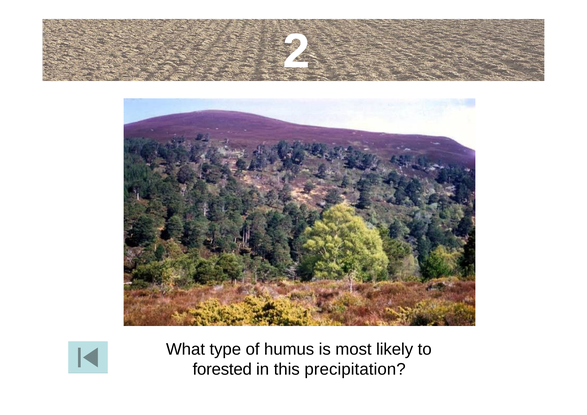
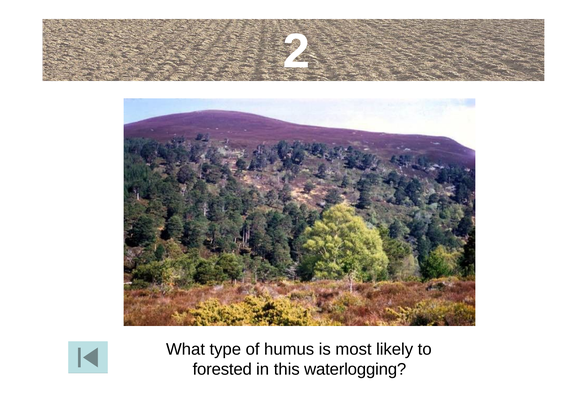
precipitation: precipitation -> waterlogging (355, 369)
